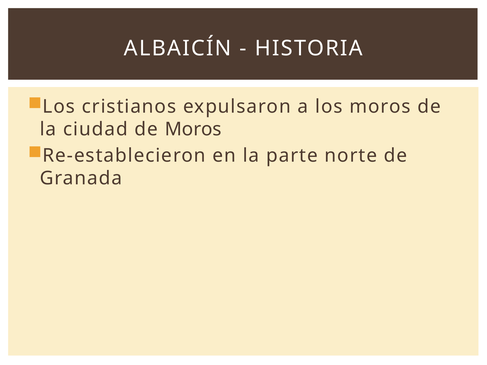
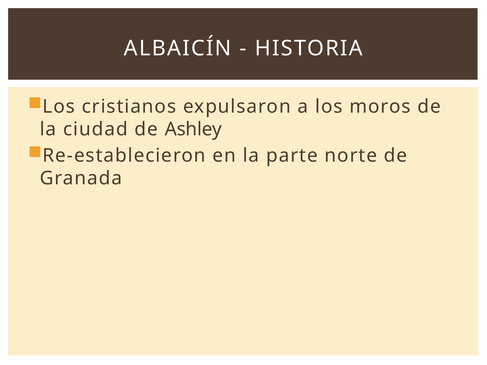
de Moros: Moros -> Ashley (193, 129)
